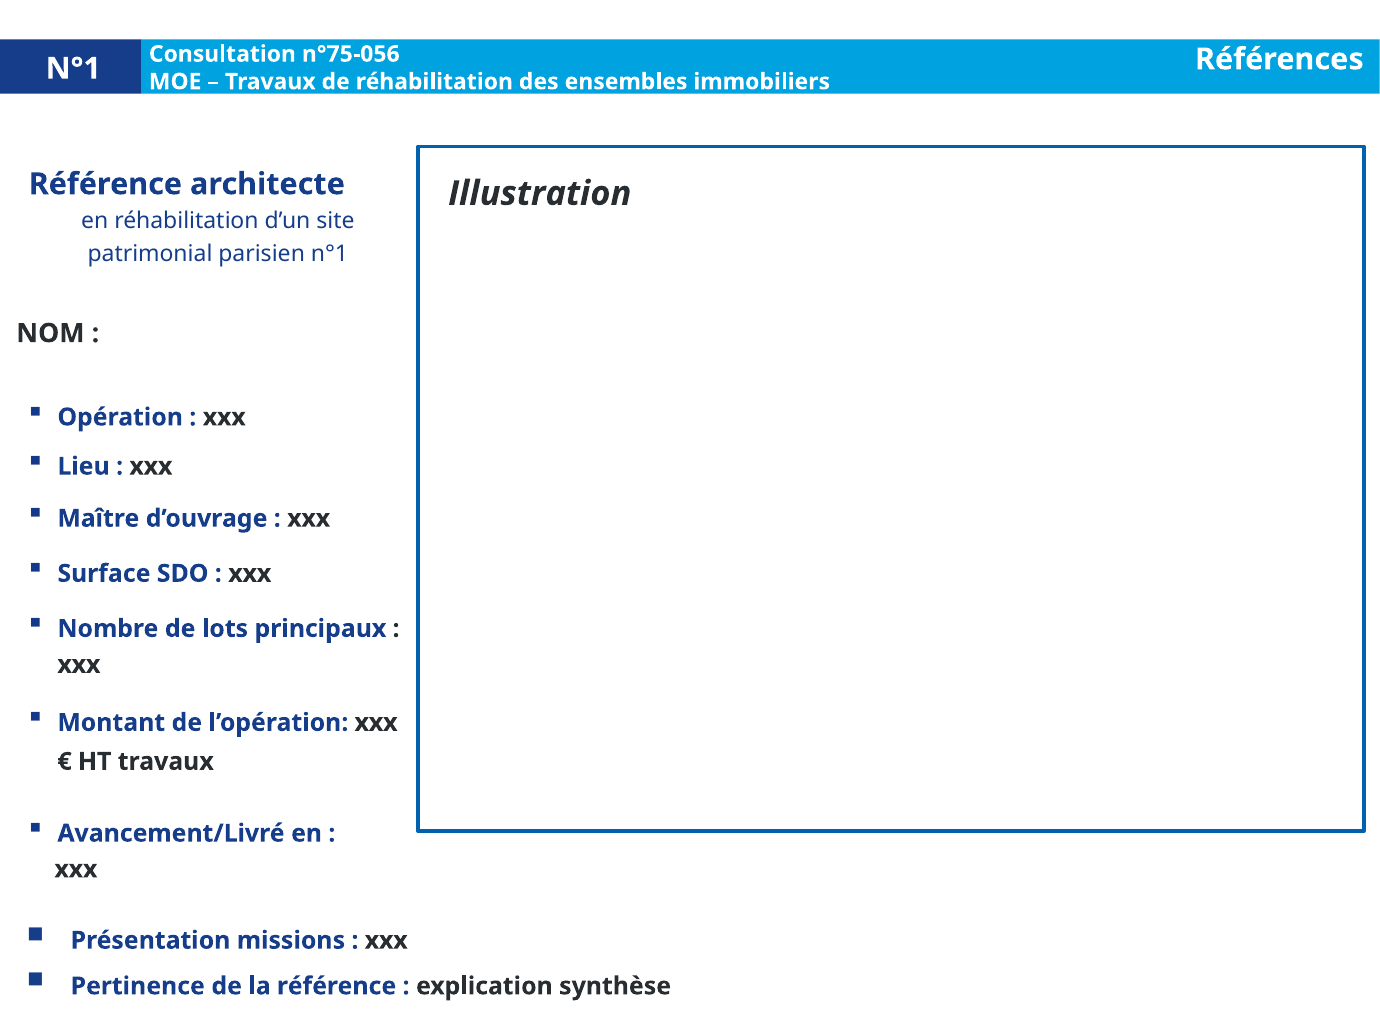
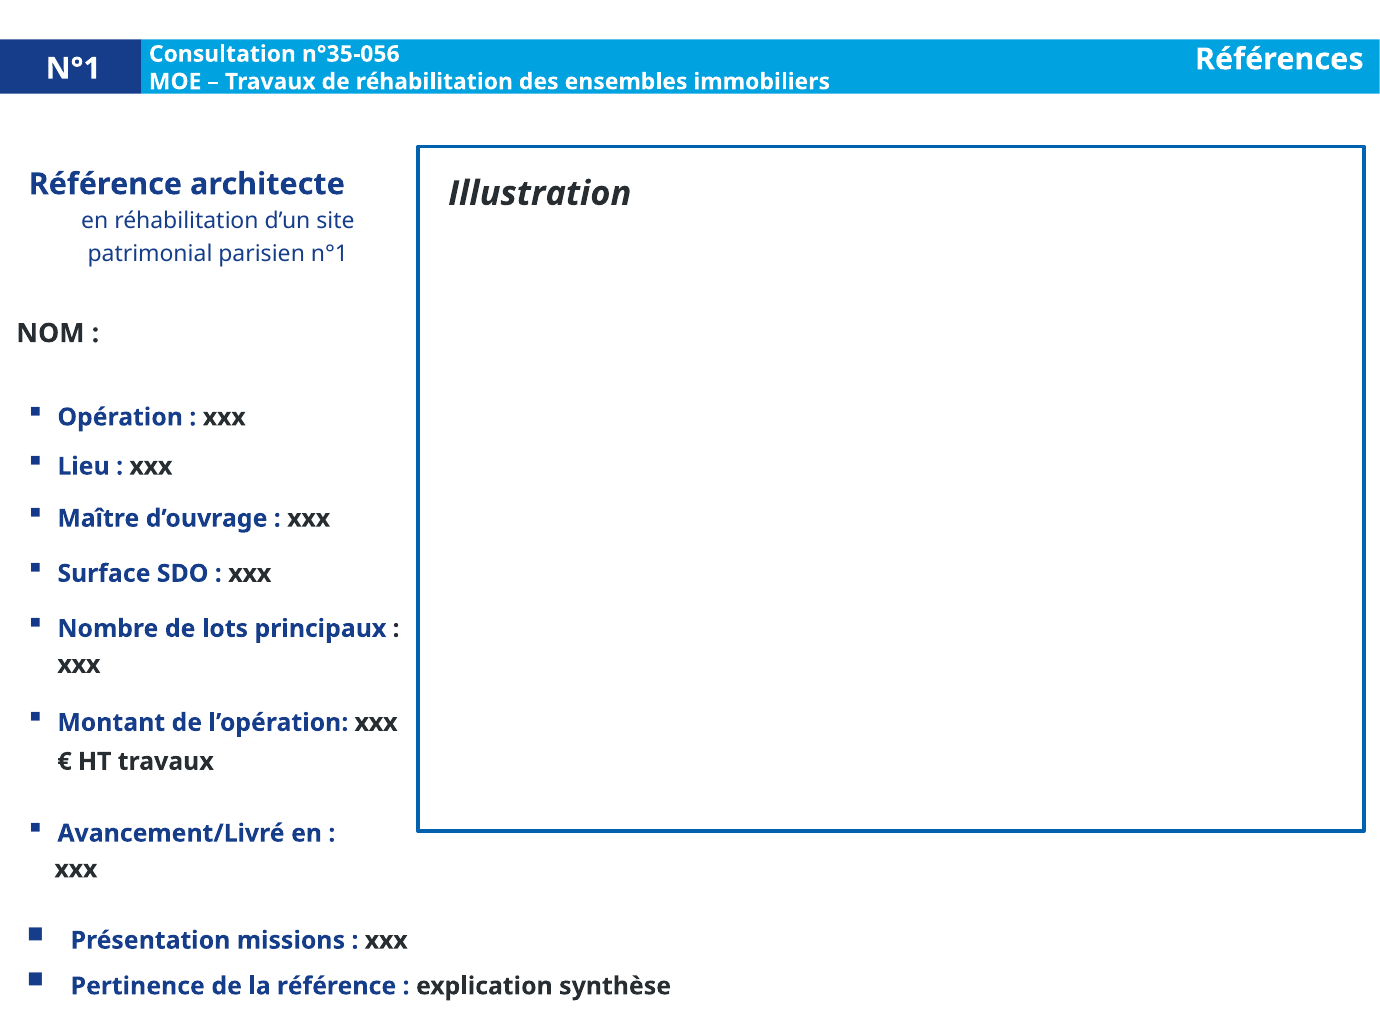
n°75-056: n°75-056 -> n°35-056 (351, 54)
